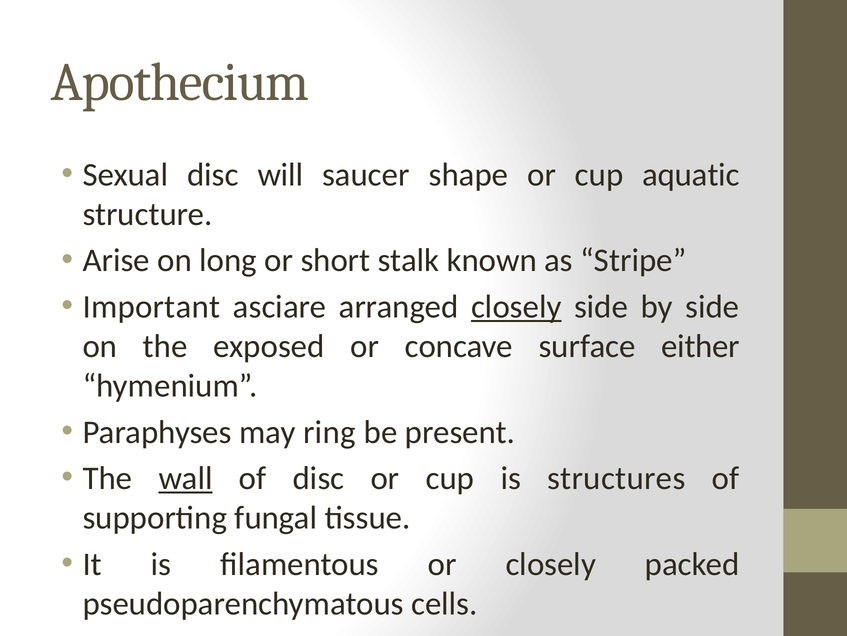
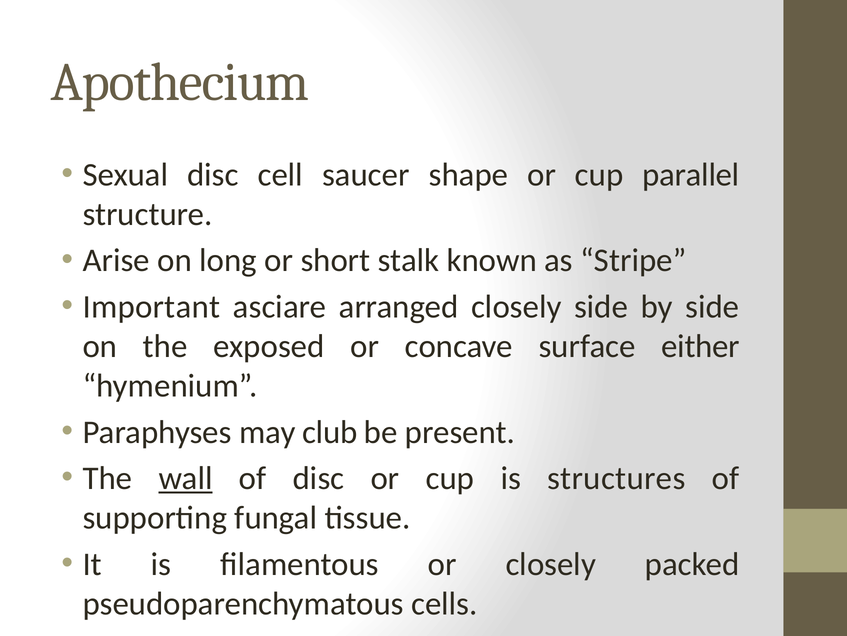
will: will -> cell (280, 175)
aquatic: aquatic -> parallel (691, 175)
closely underline: present -> none (516, 306)
ring: ring -> club (330, 432)
